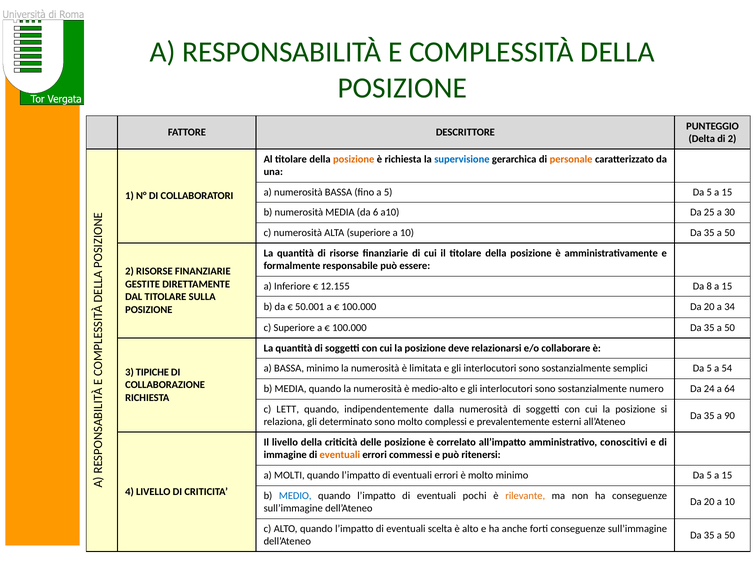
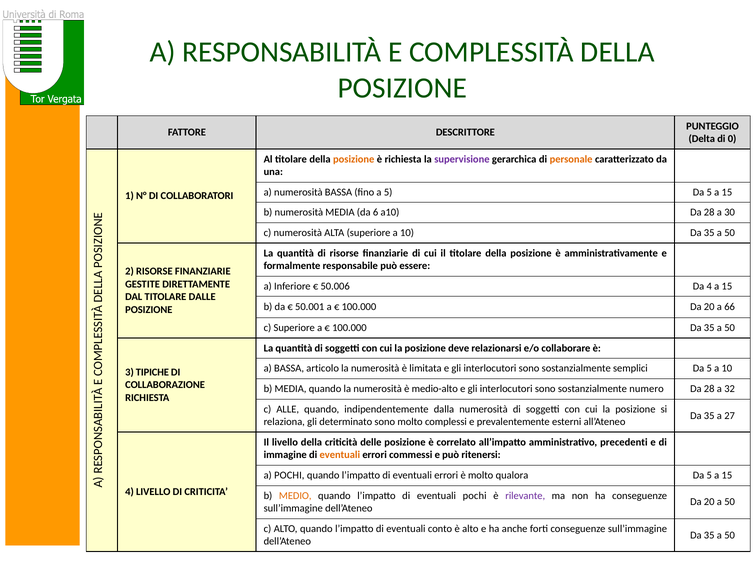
di 2: 2 -> 0 (732, 139)
supervisione colour: blue -> purple (462, 159)
a10 Da 25: 25 -> 28 (709, 212)
12.155: 12.155 -> 50.006 (335, 286)
Da 8: 8 -> 4 (709, 286)
SULLA: SULLA -> DALLE (202, 297)
34: 34 -> 66 (730, 307)
BASSA minimo: minimo -> articolo (323, 368)
5 a 54: 54 -> 10 (727, 368)
24: 24 -> 28 (709, 389)
64: 64 -> 32 (730, 389)
LETT: LETT -> ALLE (288, 409)
90: 90 -> 27 (730, 416)
conoscitivi: conoscitivi -> precedenti (624, 442)
a MOLTI: MOLTI -> POCHI (289, 475)
molto minimo: minimo -> qualora (512, 475)
MEDIO colour: blue -> orange (295, 496)
rilevante colour: orange -> purple (525, 496)
20 a 10: 10 -> 50 (730, 502)
scelta: scelta -> conto (440, 529)
